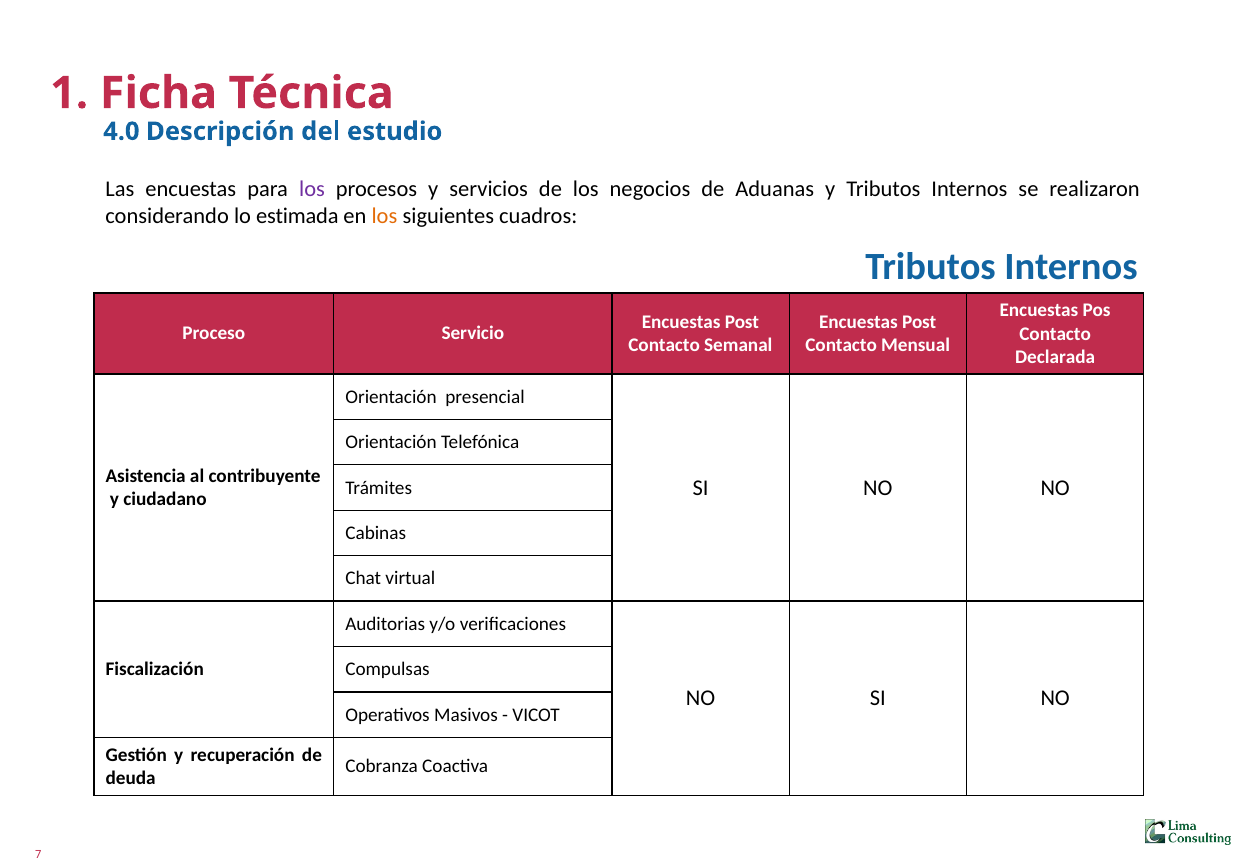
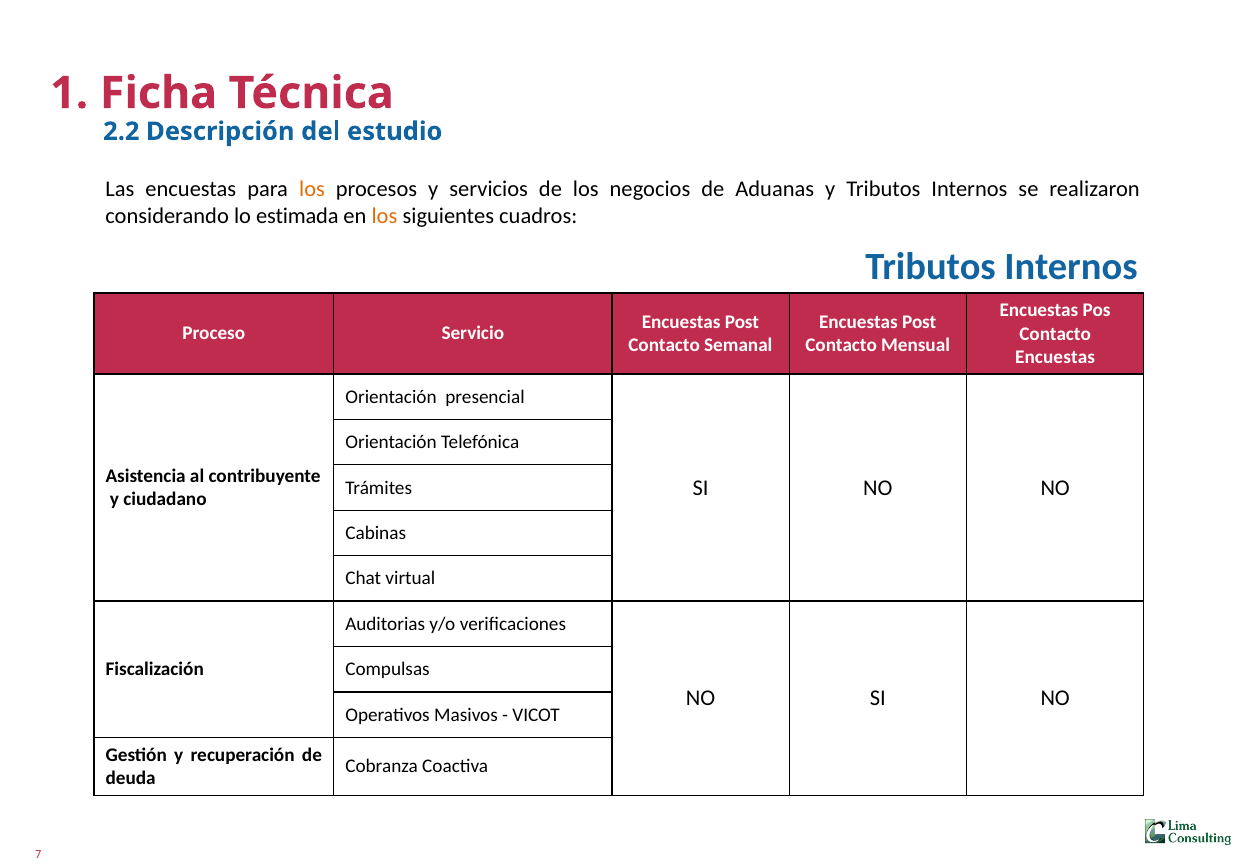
4.0: 4.0 -> 2.2 (121, 131)
los colour: purple -> orange (312, 189)
Declarada: Declarada -> Encuestas (1055, 358)
